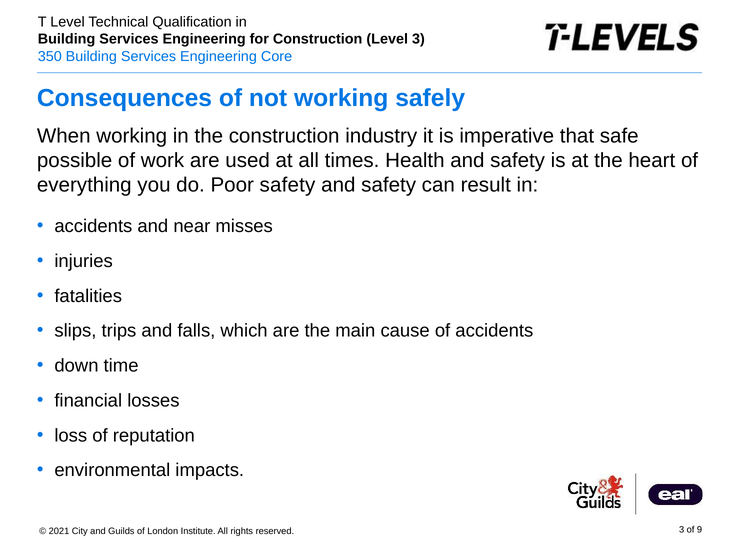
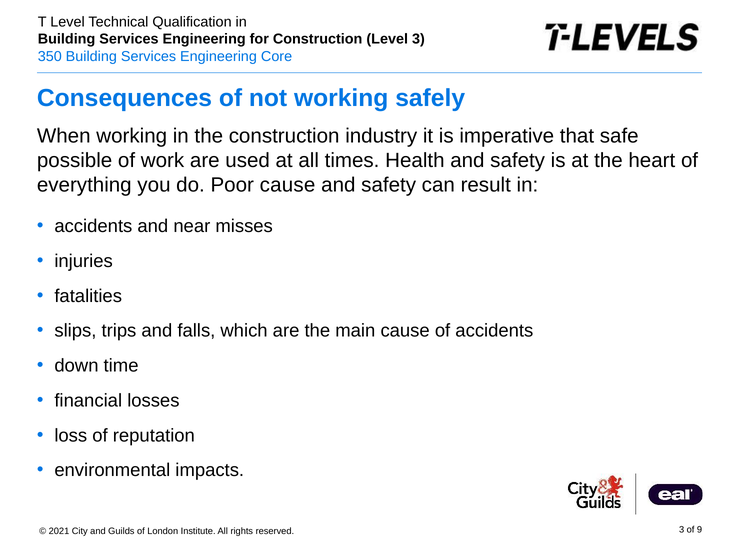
Poor safety: safety -> cause (287, 185)
